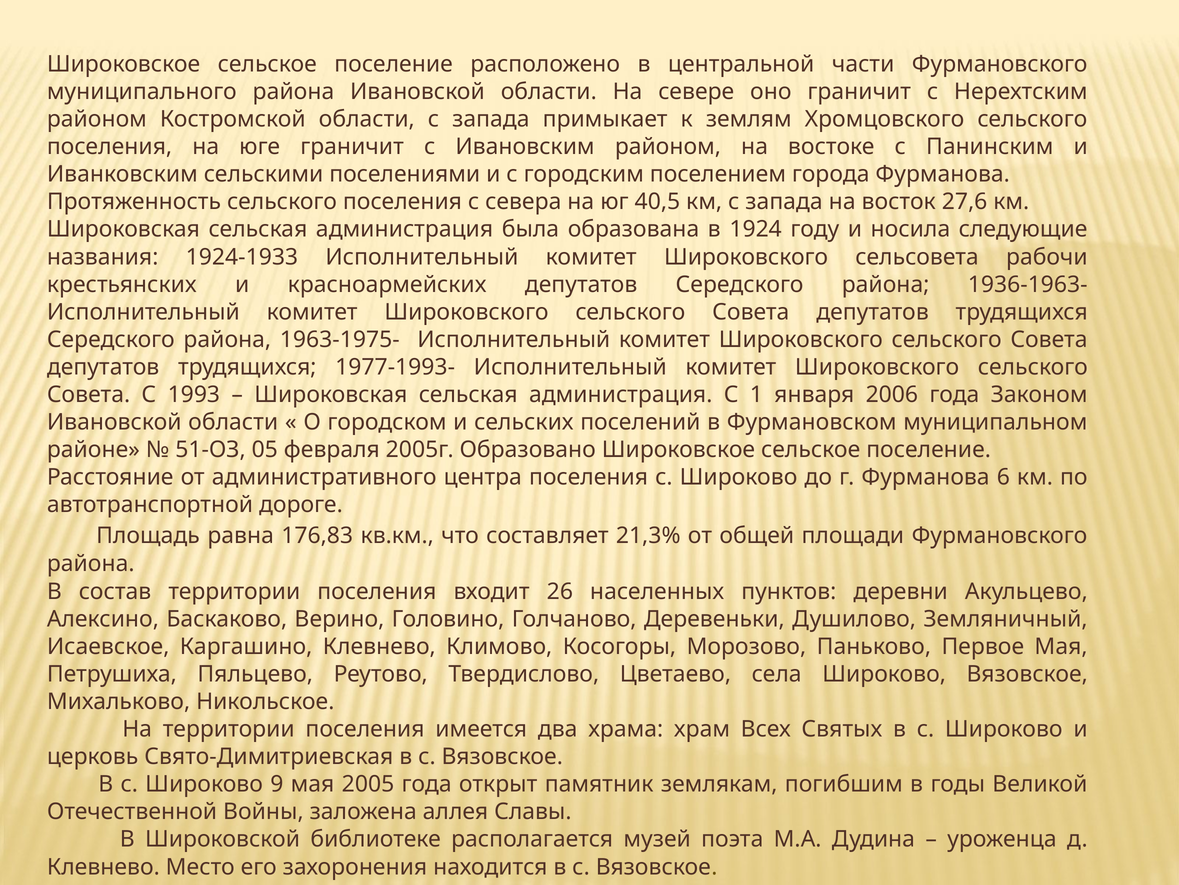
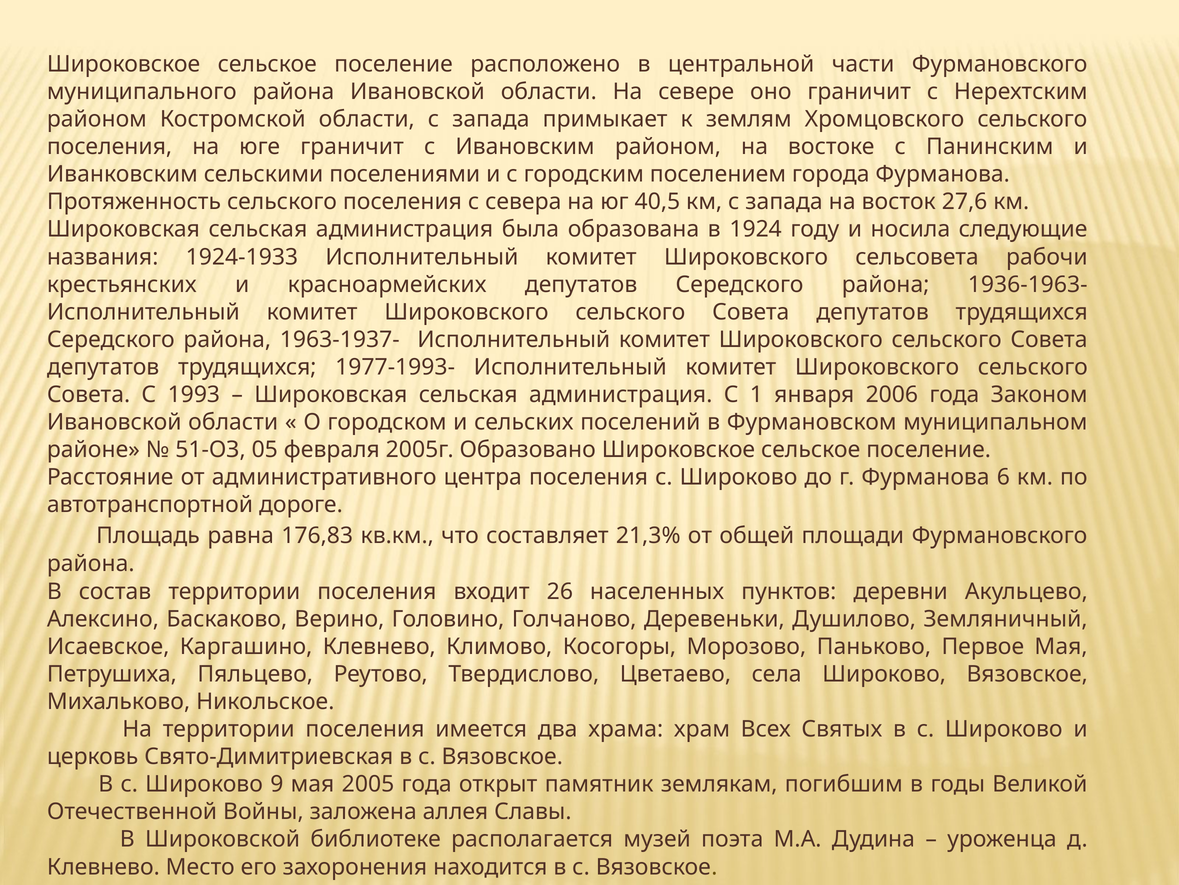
1963-1975-: 1963-1975- -> 1963-1937- (340, 339)
